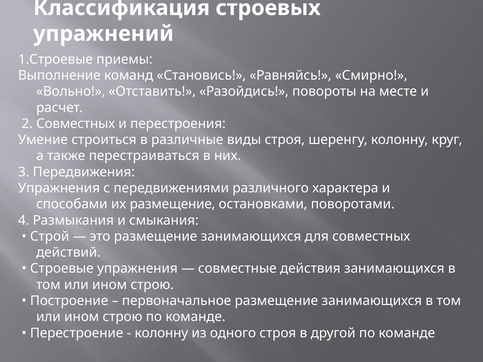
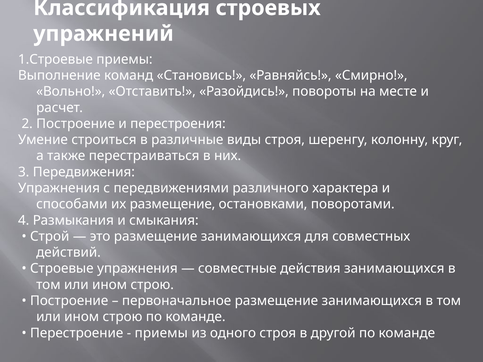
2 Совместных: Совместных -> Построение (76, 124)
колонну: колонну -> приемы (161, 333)
